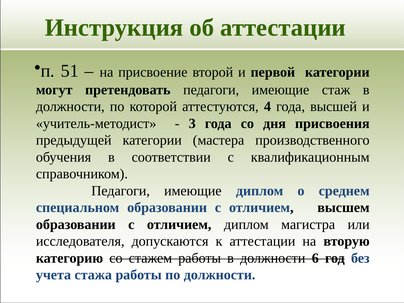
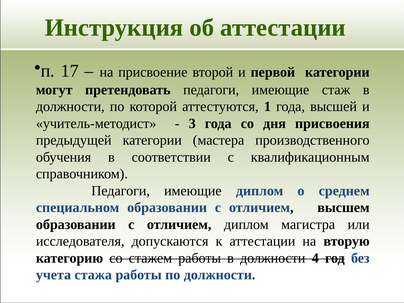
51: 51 -> 17 (70, 71)
4: 4 -> 1 (267, 107)
6: 6 -> 4 (315, 258)
